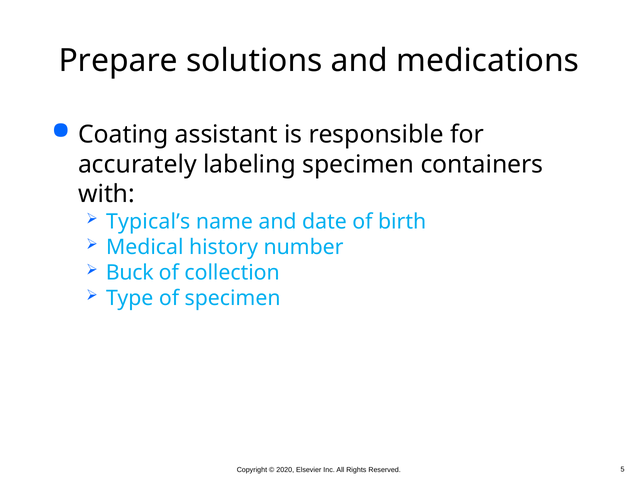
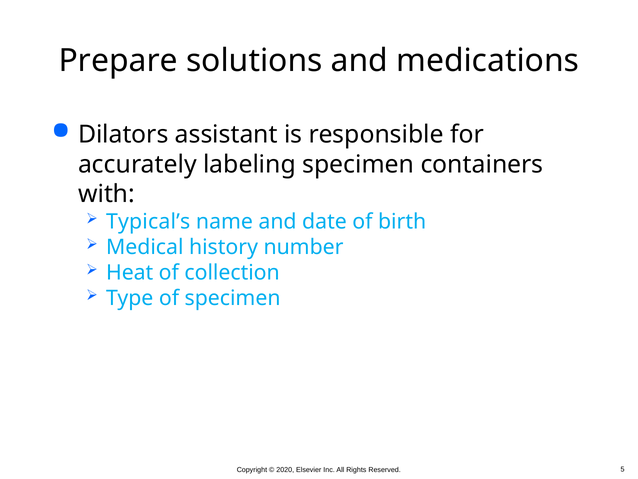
Coating: Coating -> Dilators (123, 134)
Buck: Buck -> Heat (130, 272)
